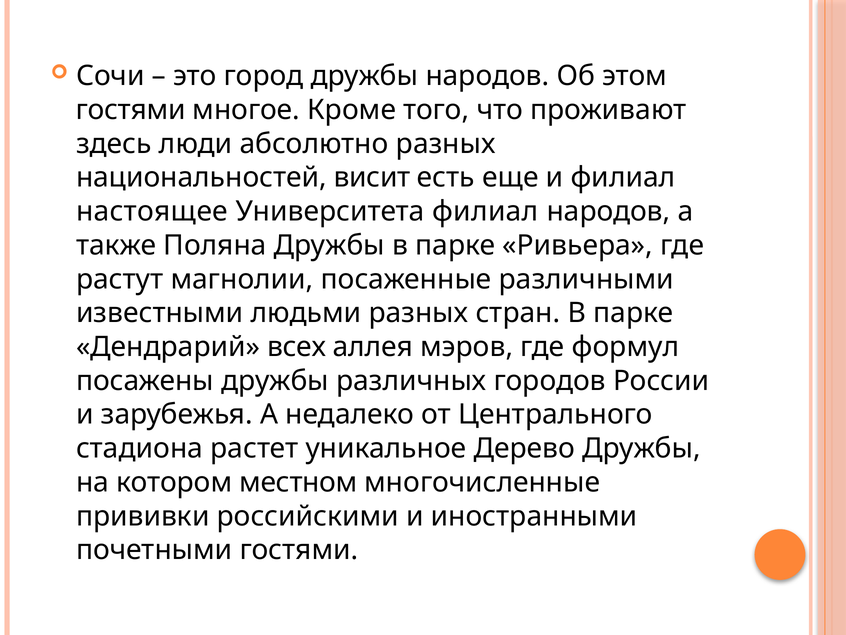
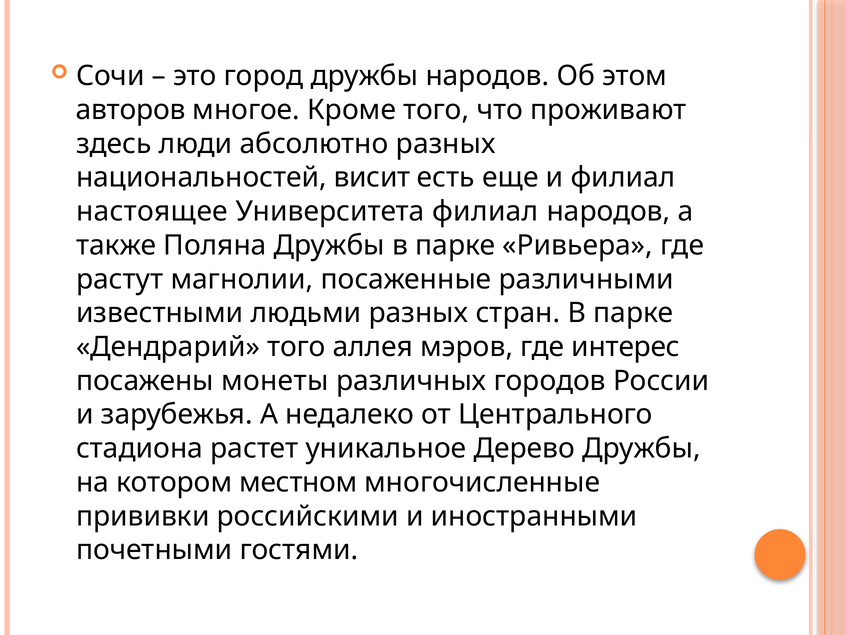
гостями: гостями -> авторов (131, 110)
Дендрарий всех: всех -> того (296, 347)
формул: формул -> интерес (626, 347)
посажены дружбы: дружбы -> монеты (275, 380)
